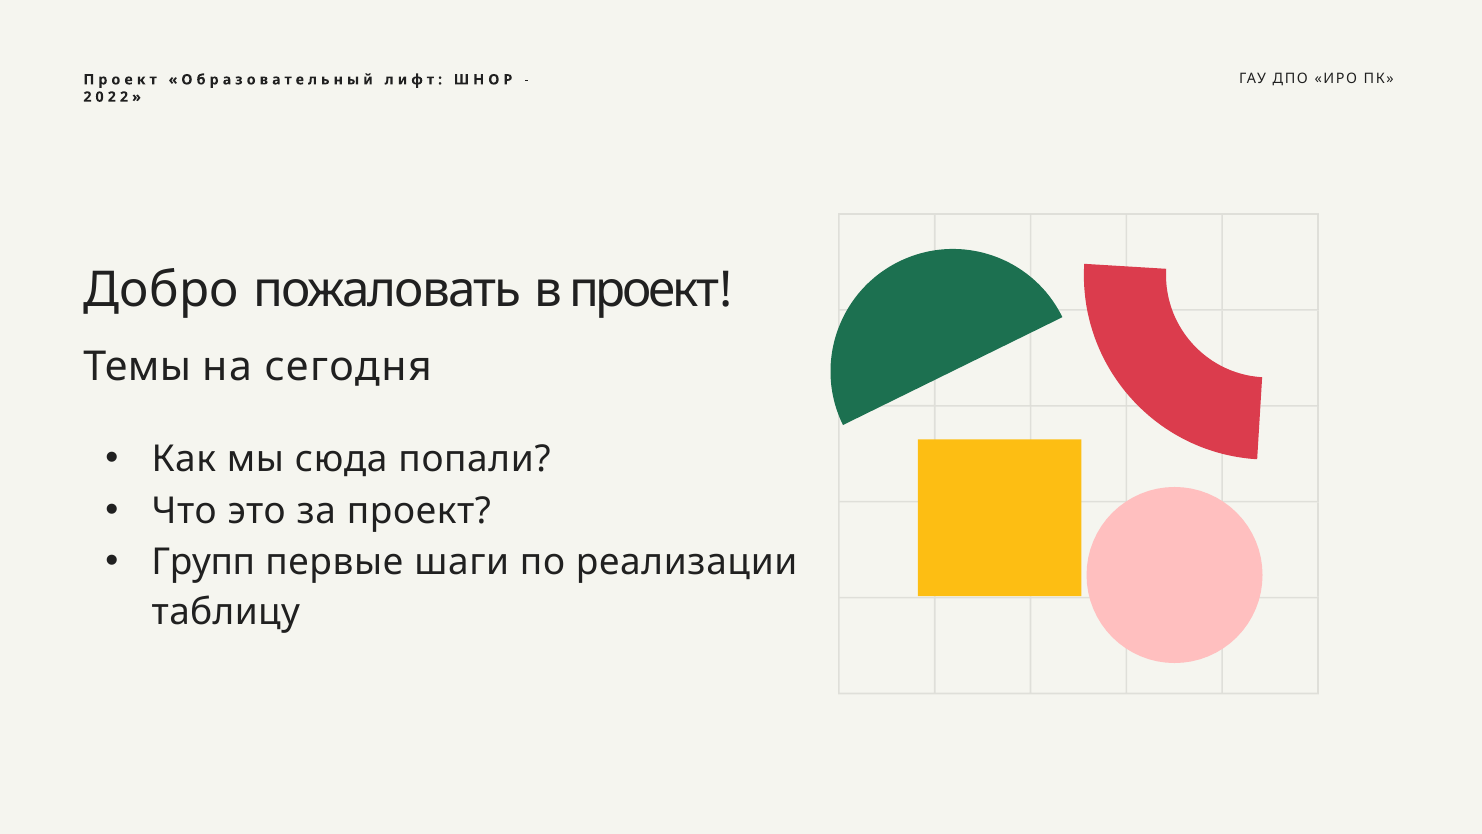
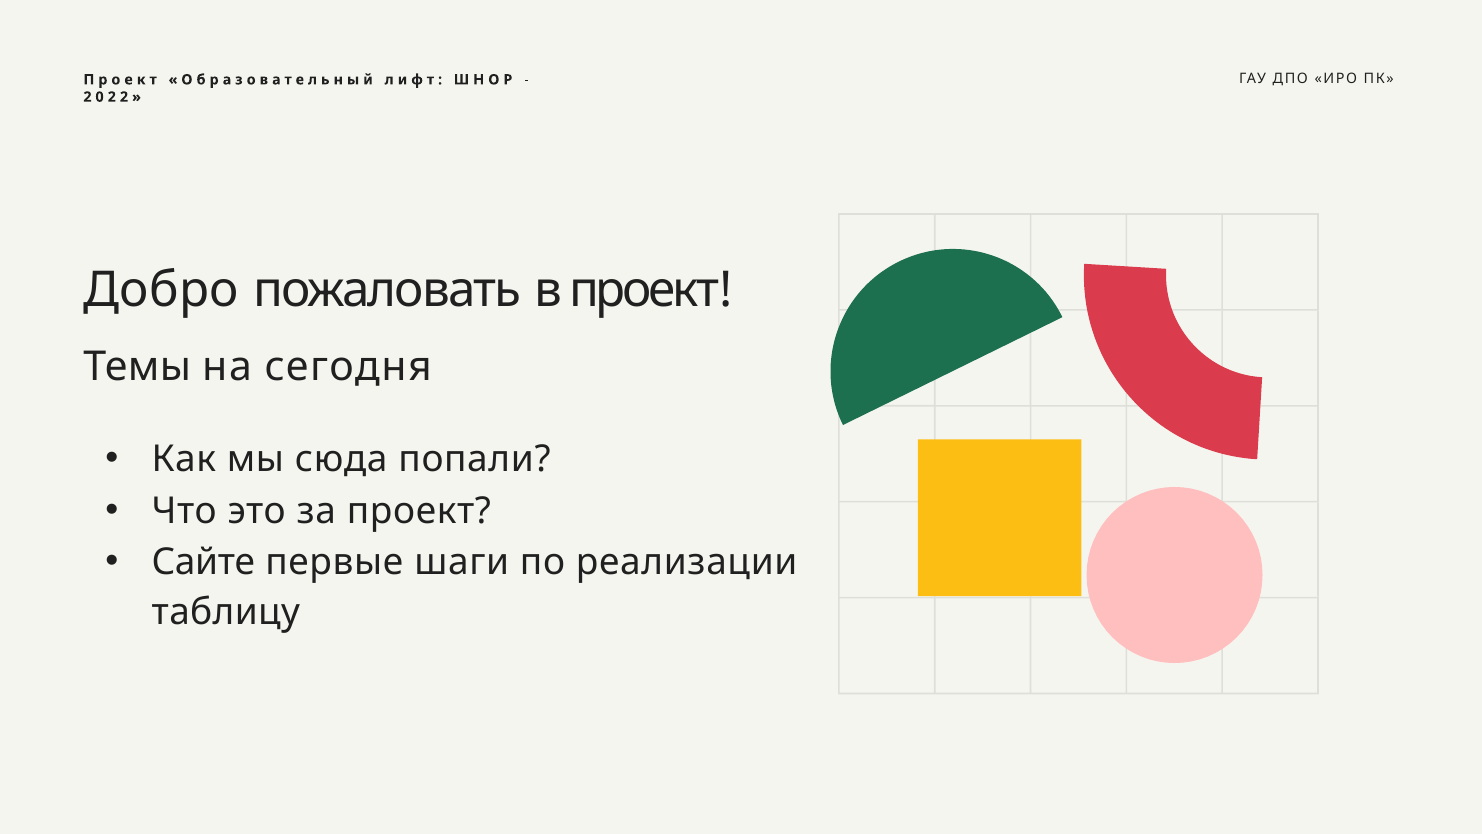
Групп: Групп -> Сайте (203, 562)
